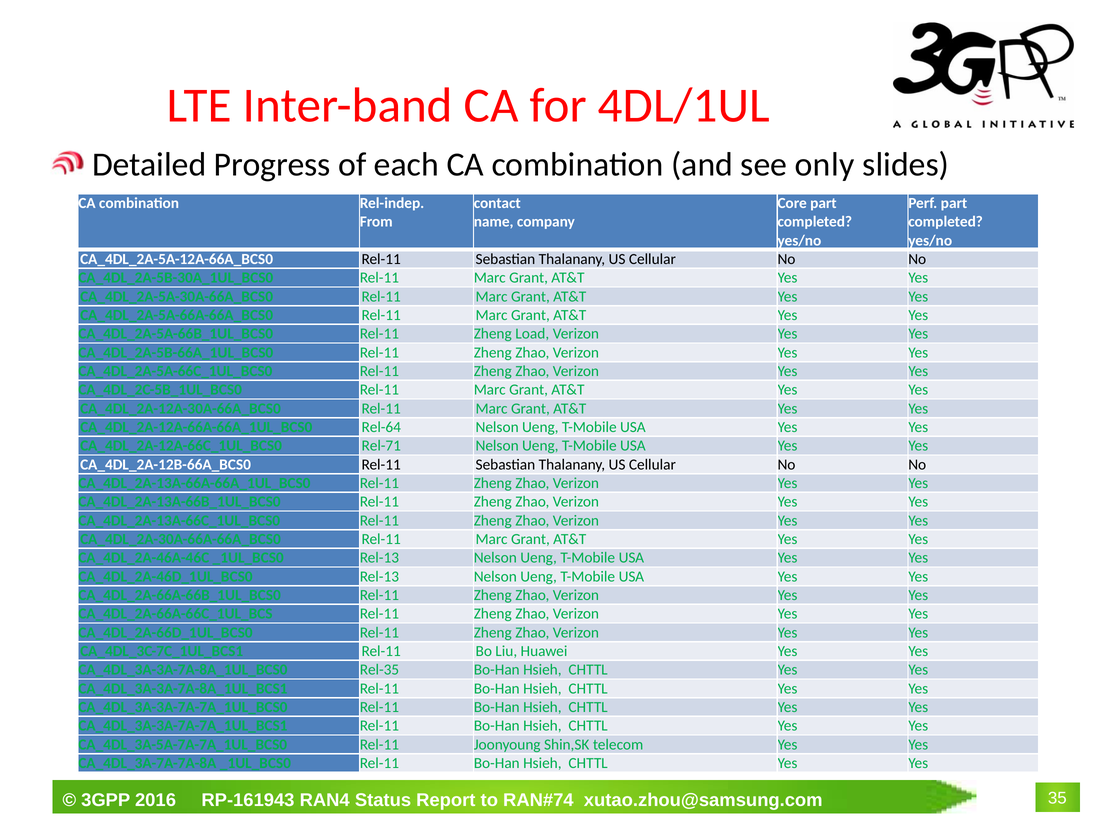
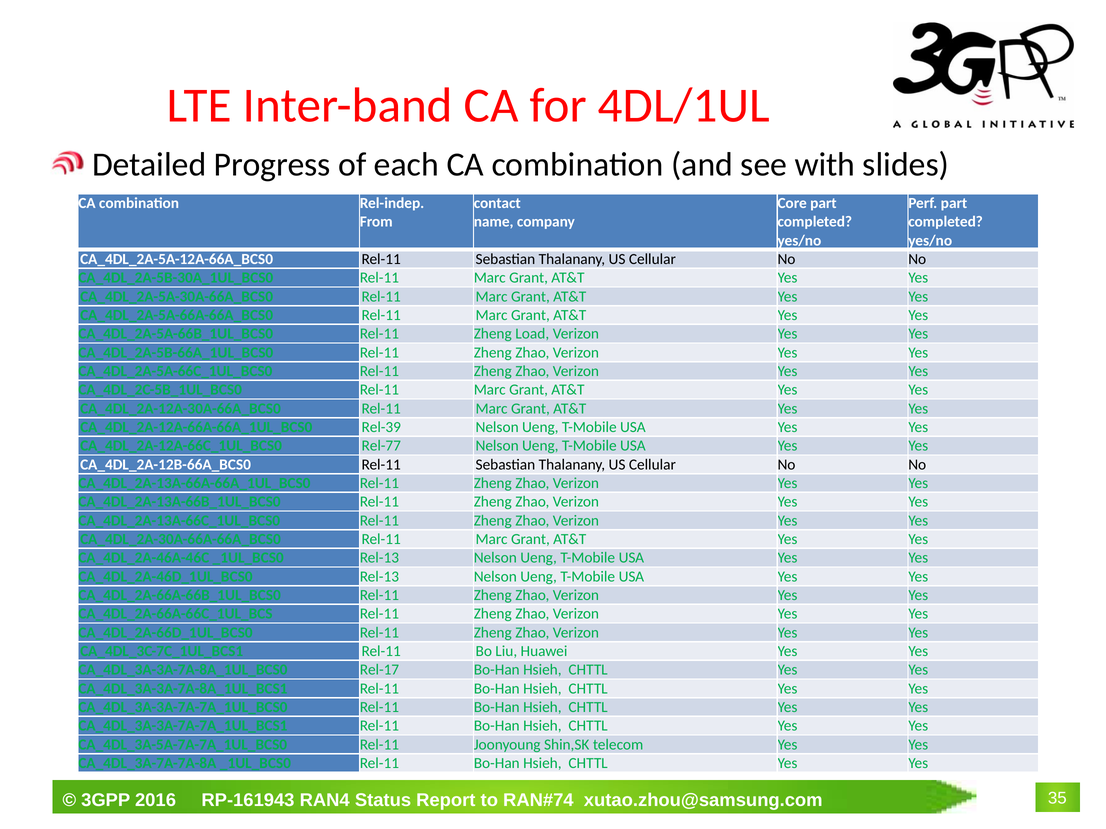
only: only -> with (825, 165)
Rel-64: Rel-64 -> Rel-39 (381, 427)
Rel-71: Rel-71 -> Rel-77 (381, 446)
Rel-35: Rel-35 -> Rel-17 (379, 670)
